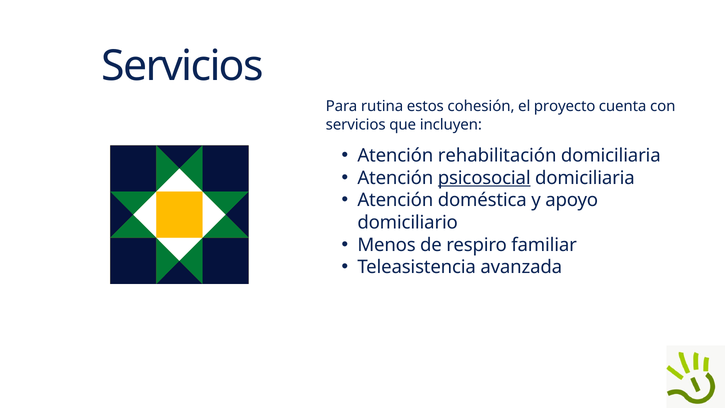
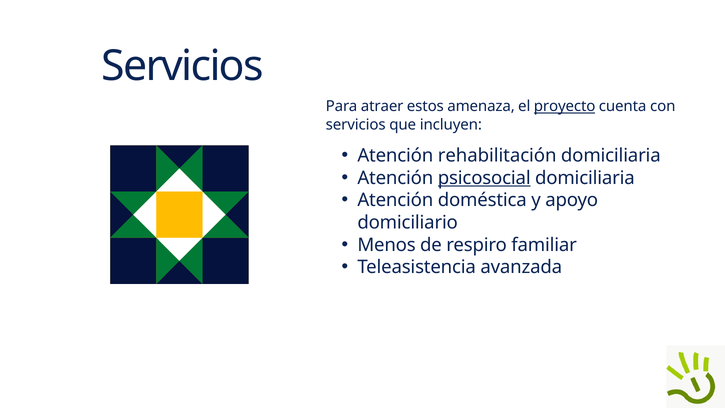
rutina: rutina -> atraer (382, 106)
cohesión: cohesión -> amenaza (481, 106)
proyecto underline: none -> present (565, 106)
